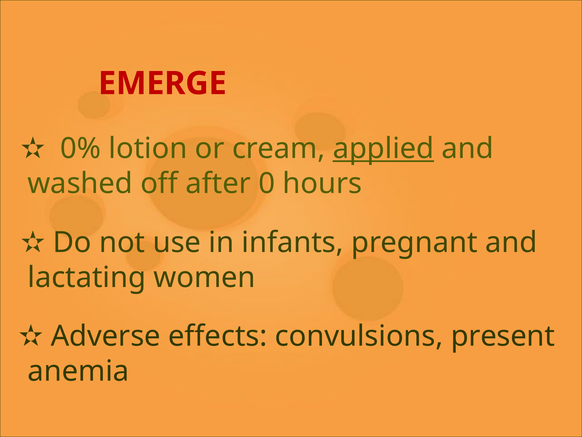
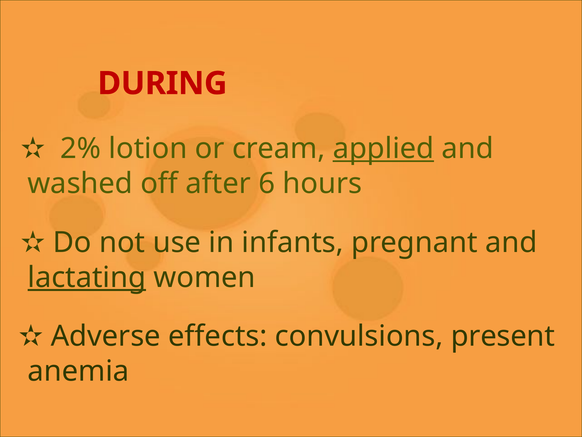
EMERGE: EMERGE -> DURING (162, 83)
0%: 0% -> 2% (81, 148)
0: 0 -> 6 (267, 183)
lactating underline: none -> present (87, 277)
